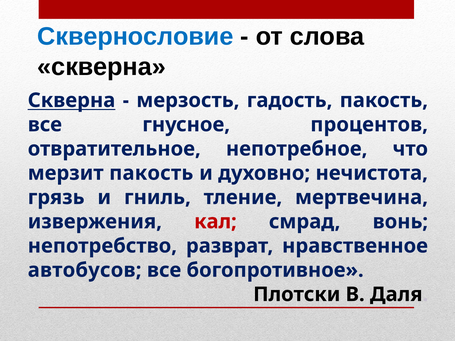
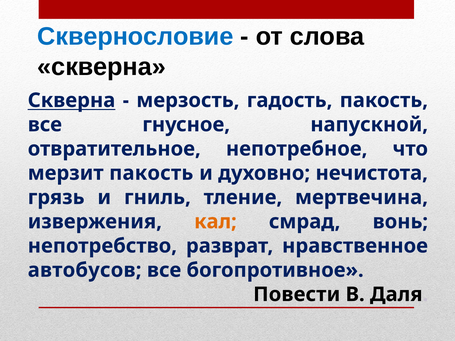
процентов: процентов -> напускной (369, 125)
кал colour: red -> orange (215, 222)
Плотски: Плотски -> Повести (297, 295)
